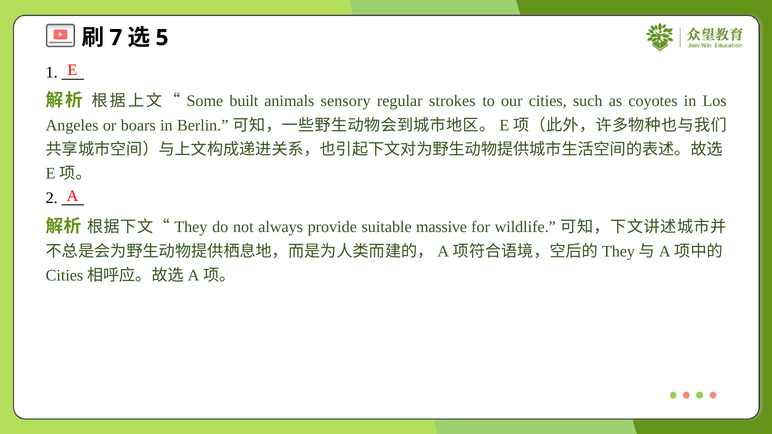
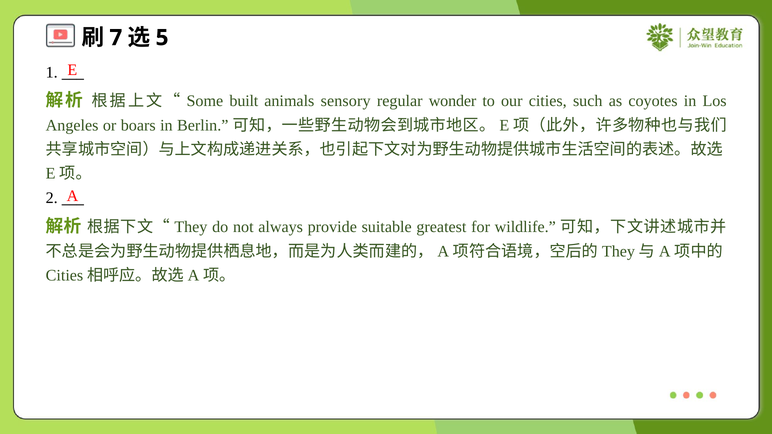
strokes: strokes -> wonder (453, 101)
massive: massive -> greatest (441, 227)
